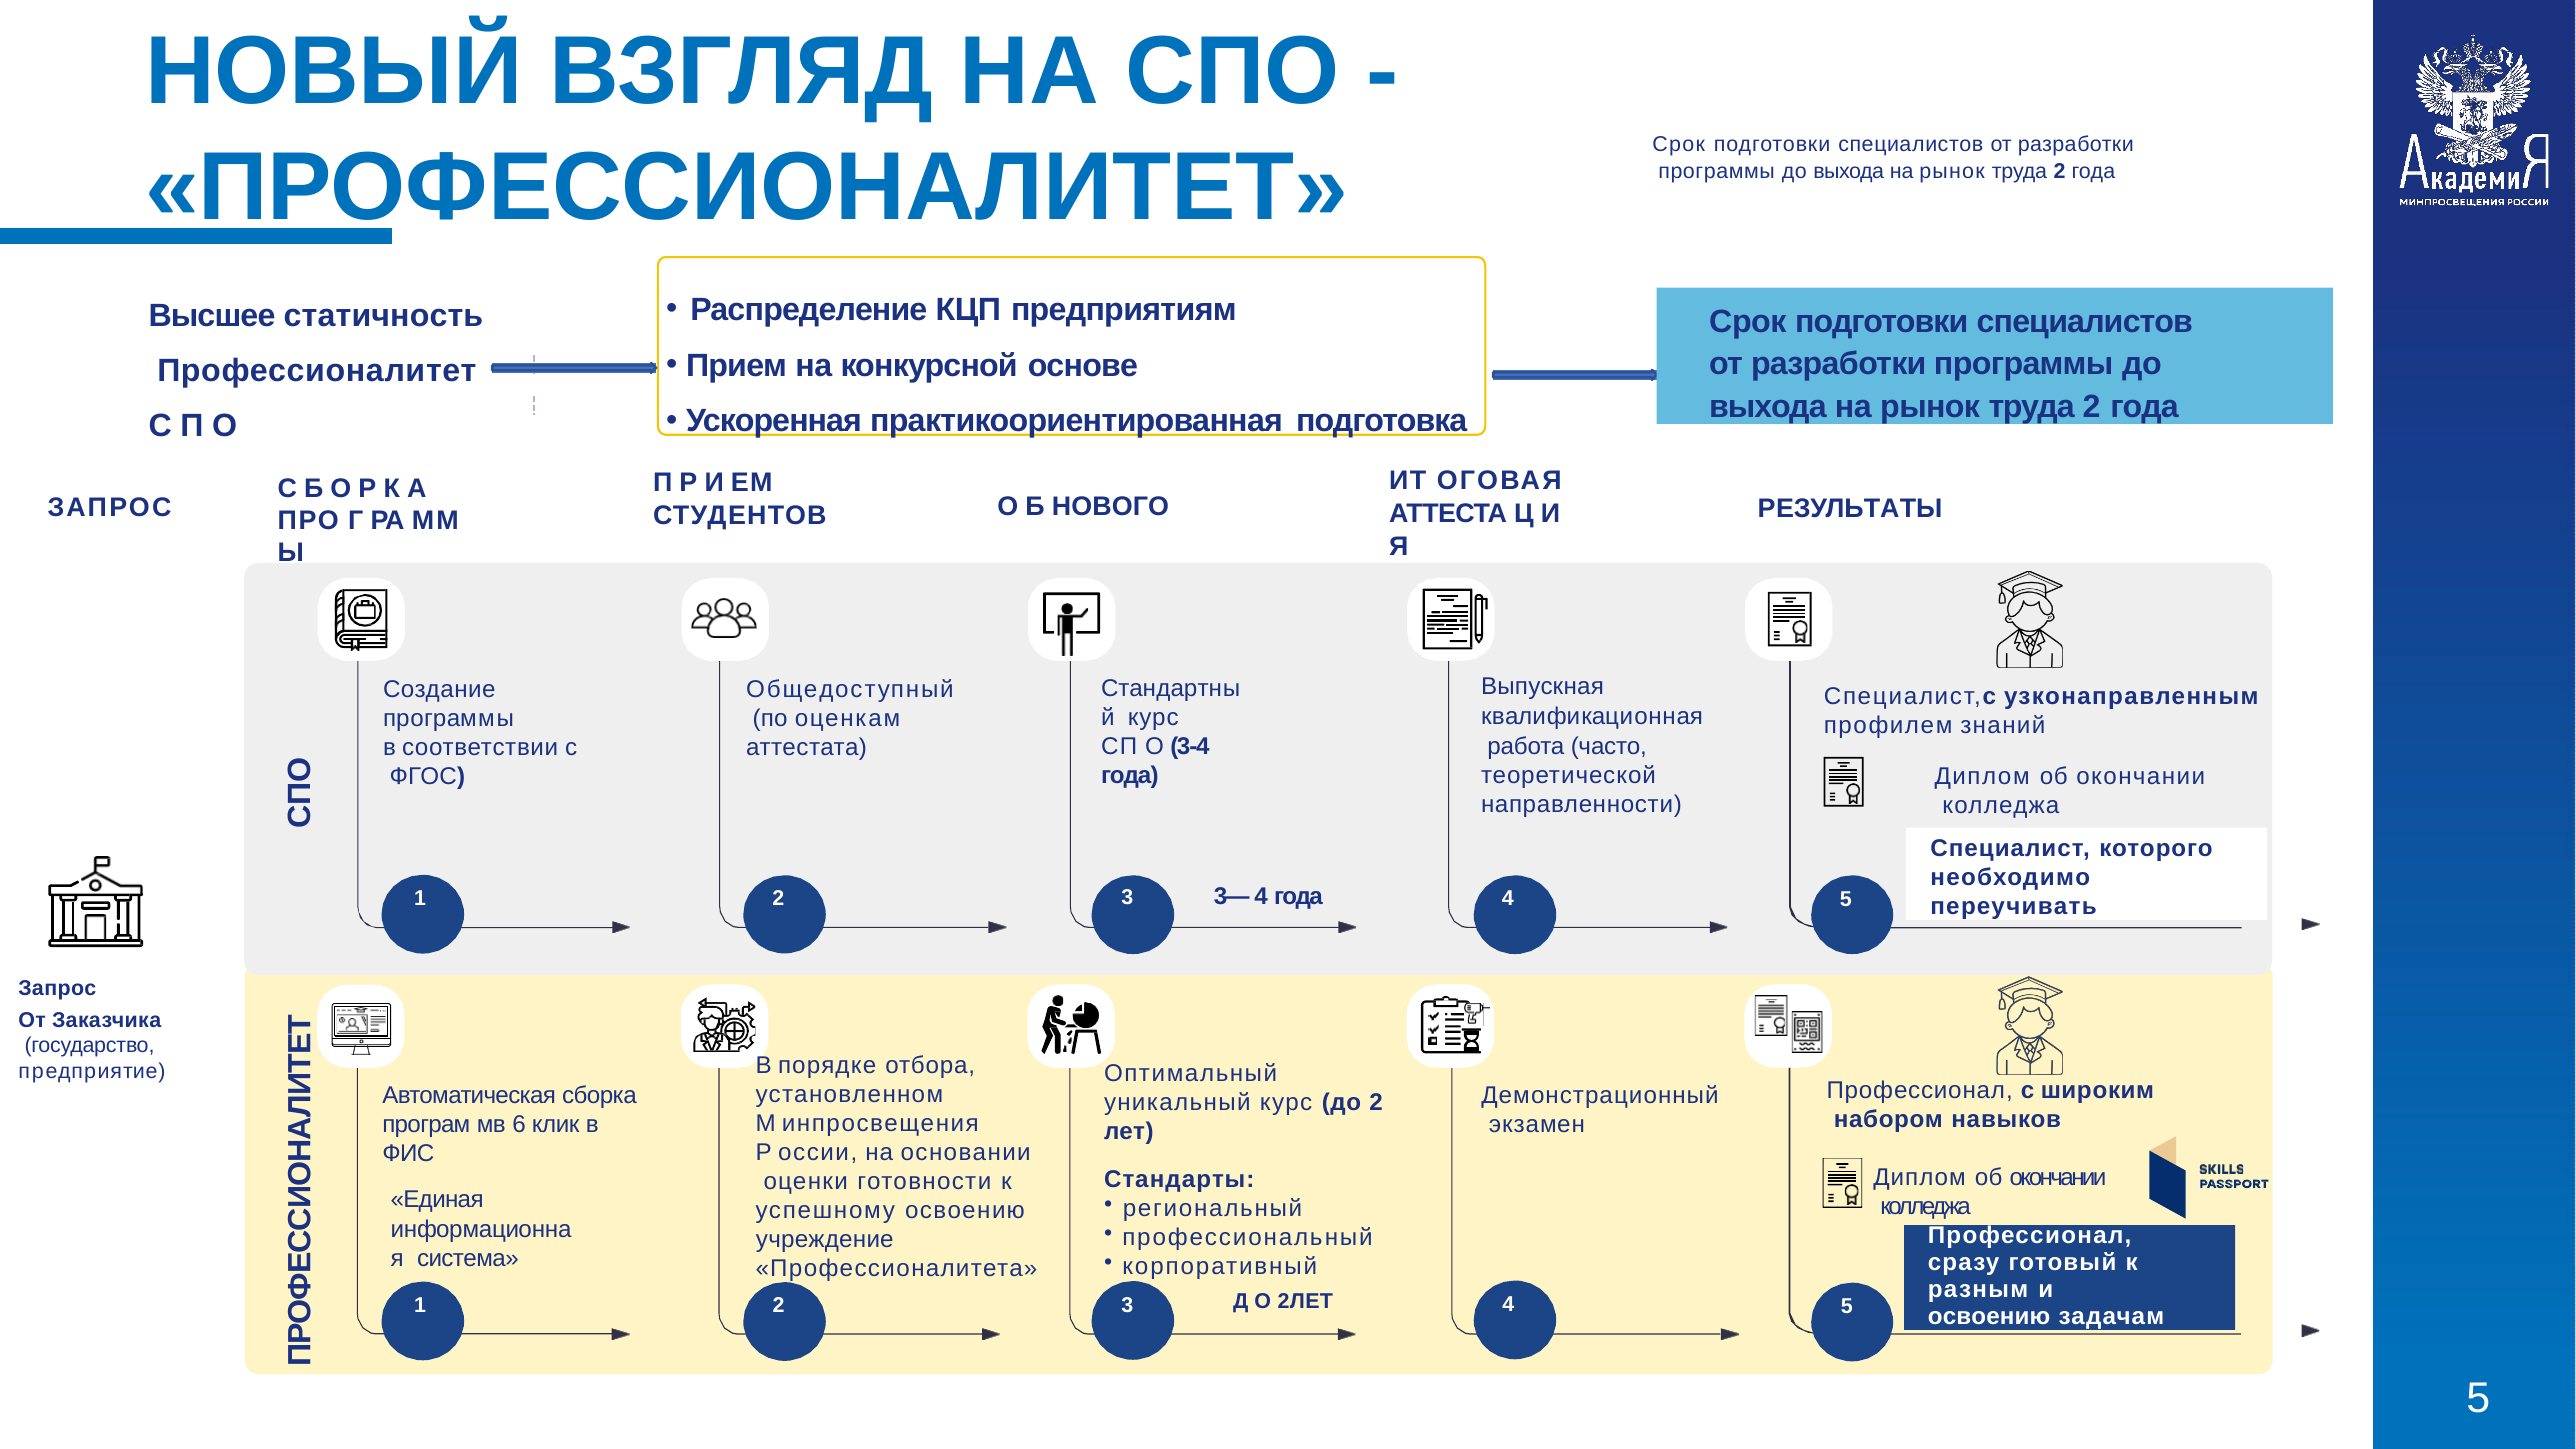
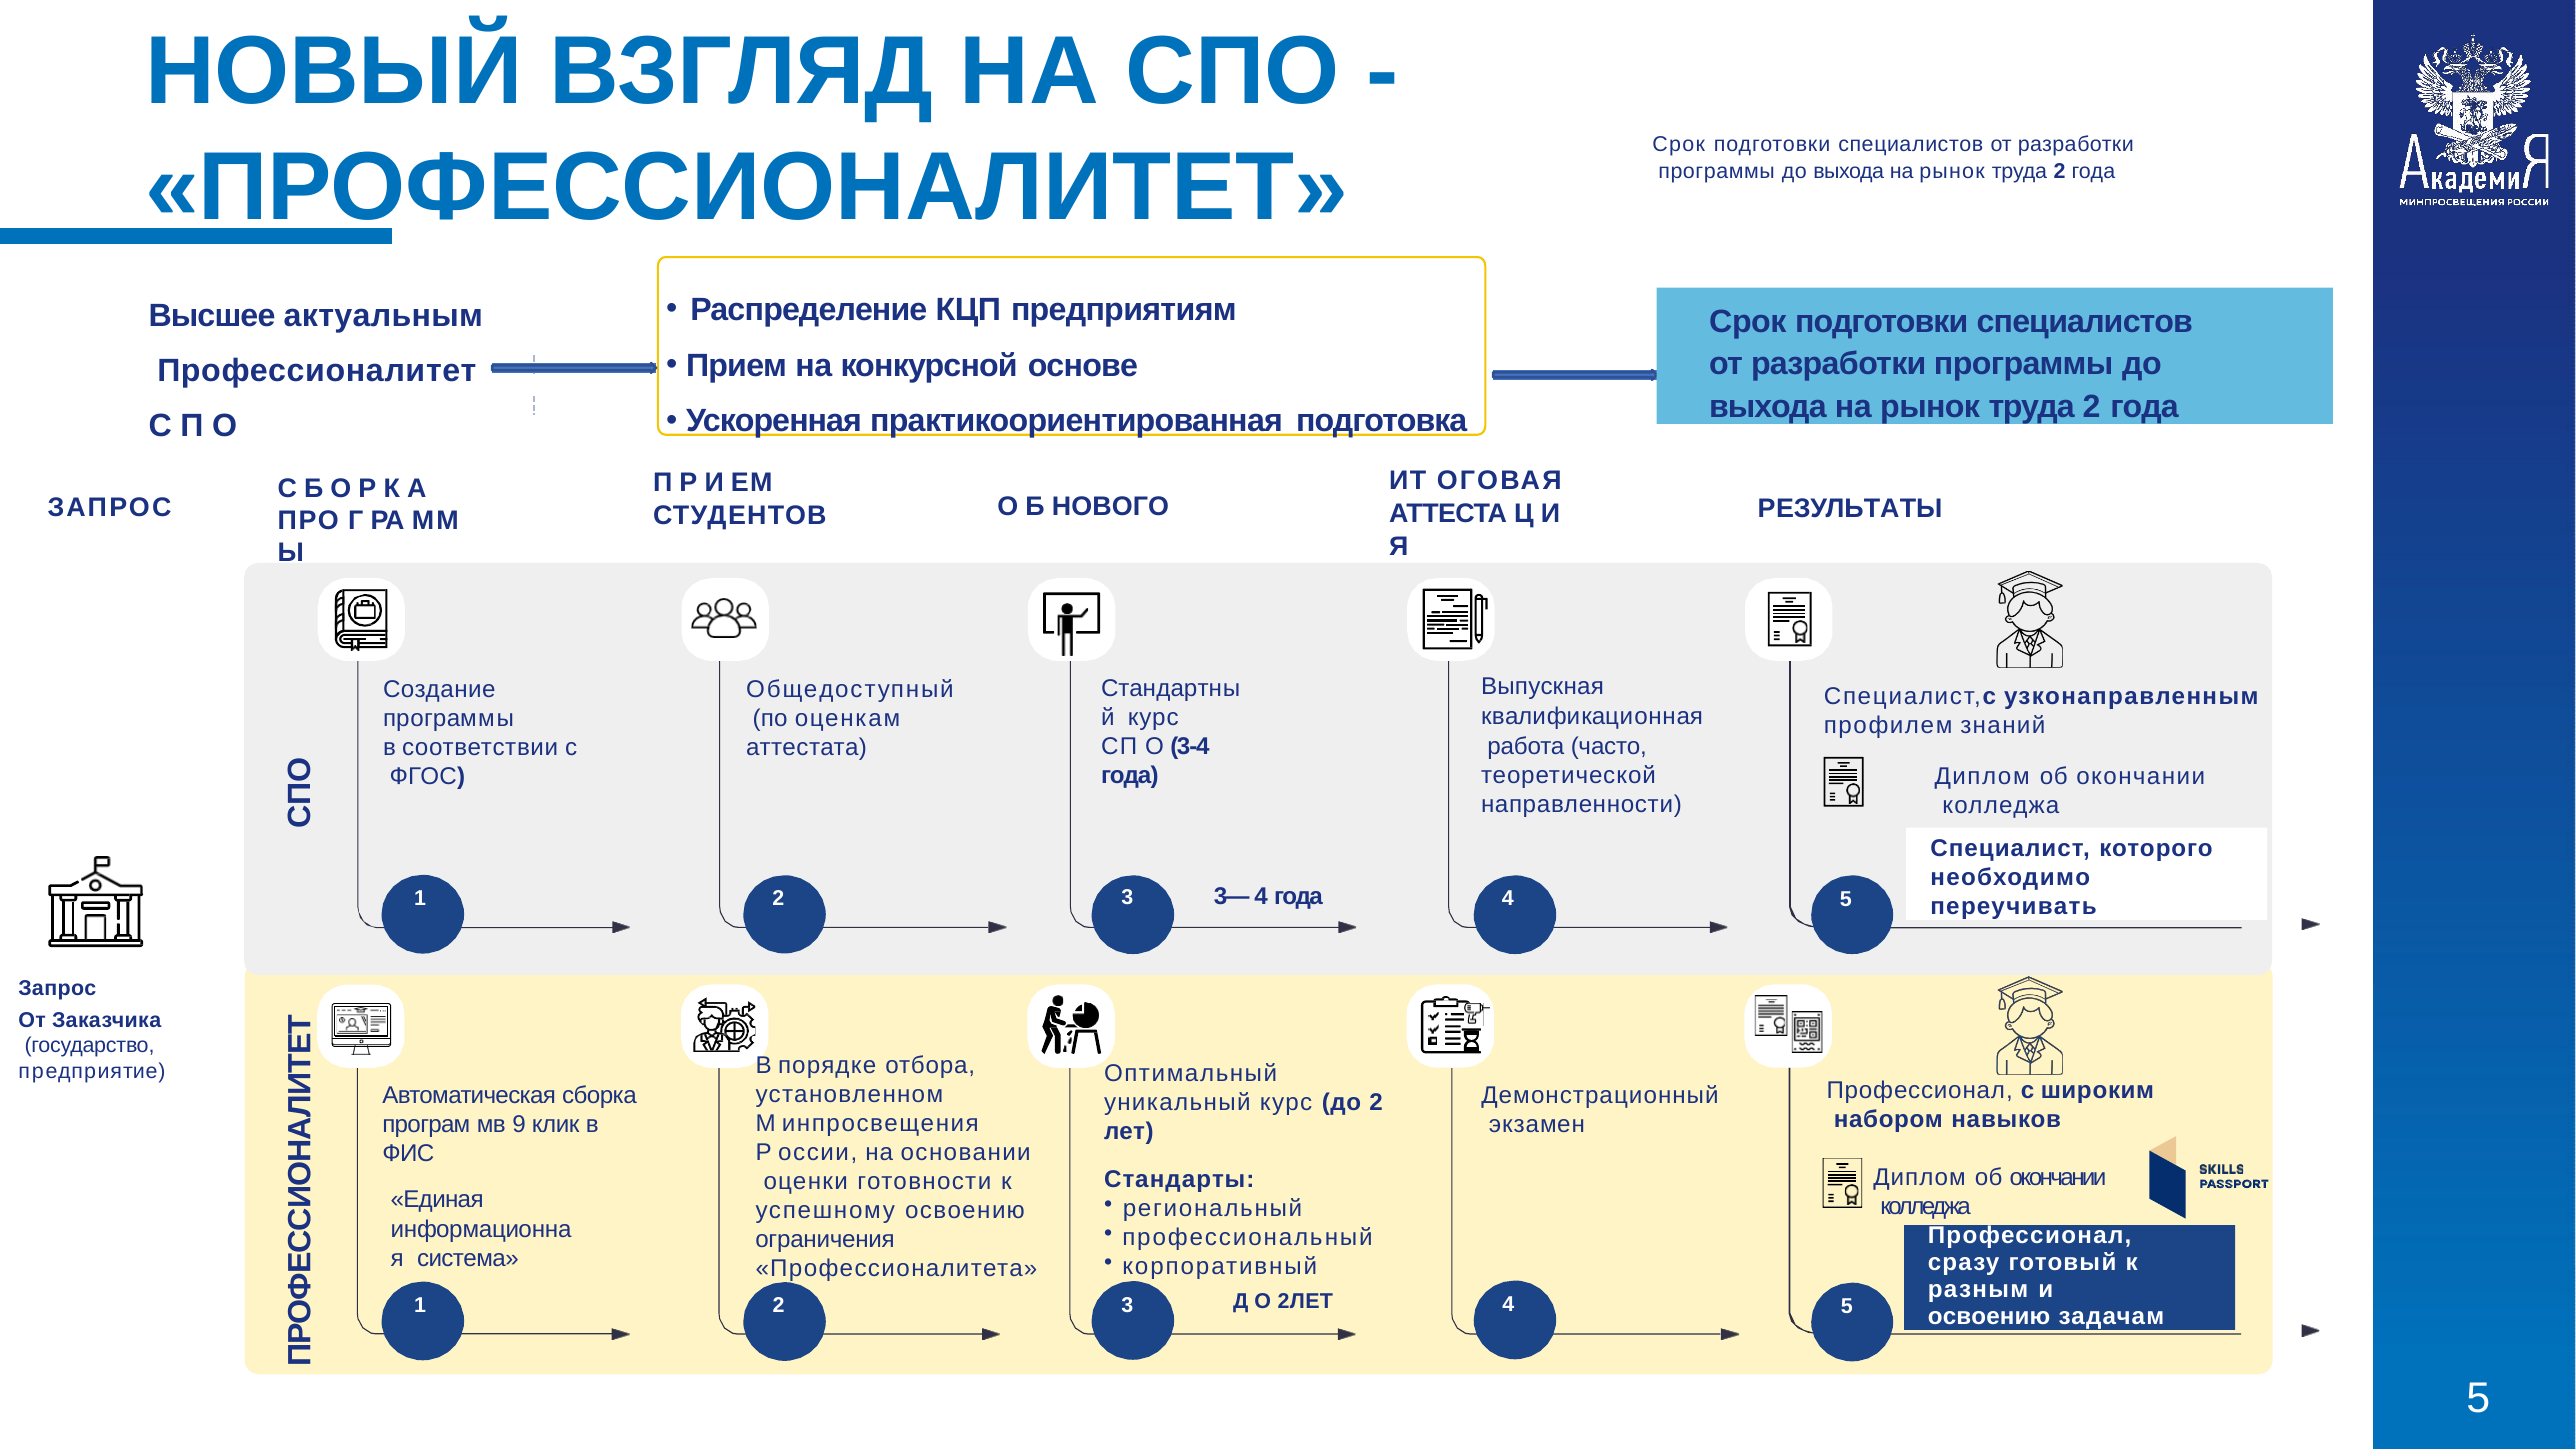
статичность: статичность -> актуальным (383, 315)
6: 6 -> 9 (519, 1124)
учреждение: учреждение -> ограничения (825, 1240)
